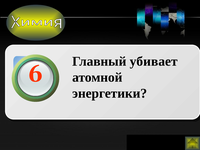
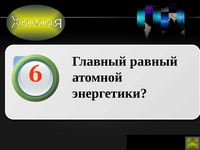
убивает: убивает -> равный (154, 61)
